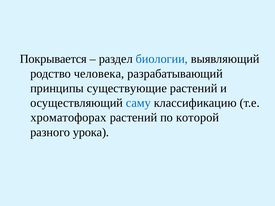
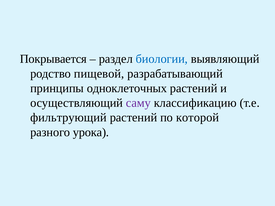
человека: человека -> пищевой (99, 74)
существующие: существующие -> одноклеточных (127, 88)
саму colour: blue -> purple (138, 103)
хроматофорах: хроматофорах -> фильтрующий (68, 118)
